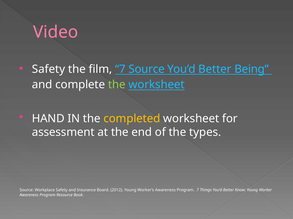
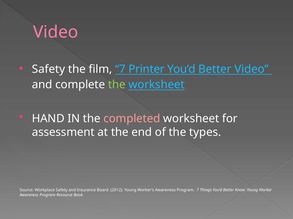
7 Source: Source -> Printer (147, 69)
Better Being: Being -> Video (252, 69)
completed colour: yellow -> pink (132, 119)
